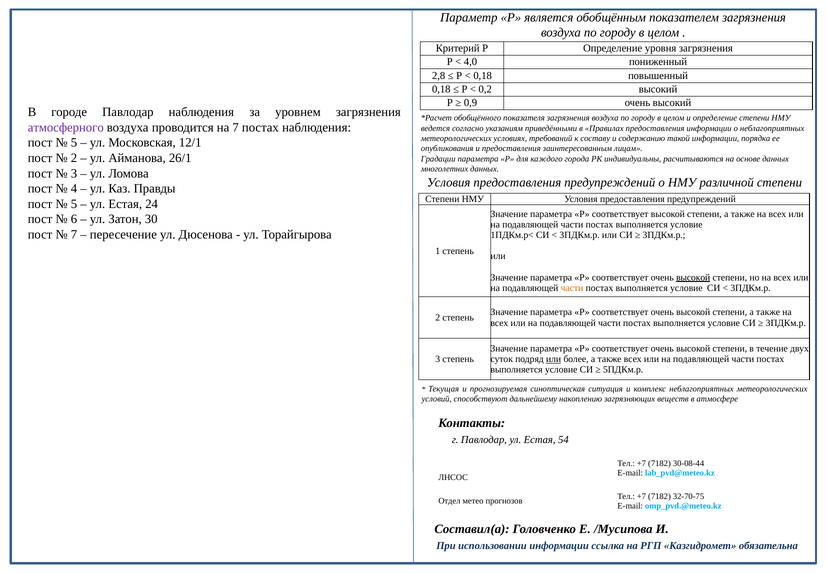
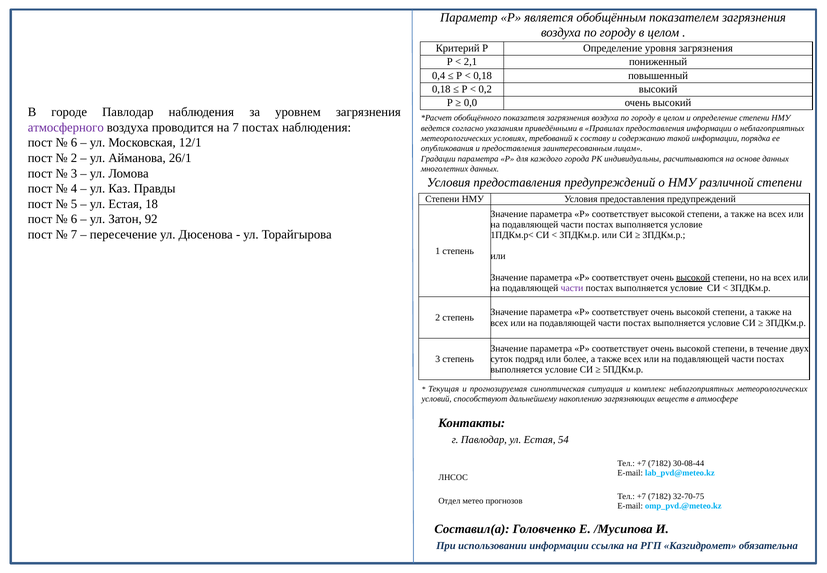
4,0: 4,0 -> 2,1 (470, 62)
2,8: 2,8 -> 0,4 (439, 76)
0,9: 0,9 -> 0,0 (470, 103)
5: 5 -> 6 (74, 143)
24: 24 -> 18 (152, 204)
30: 30 -> 92 (151, 219)
части colour: orange -> purple (572, 288)
или underline: present -> none (554, 359)
